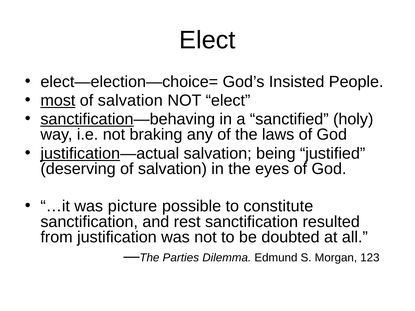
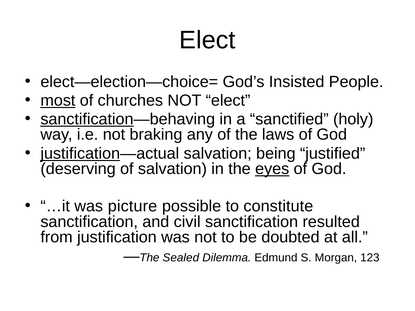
salvation: salvation -> churches (130, 101)
eyes underline: none -> present (272, 169)
rest: rest -> civil (187, 222)
Parties: Parties -> Sealed (181, 258)
